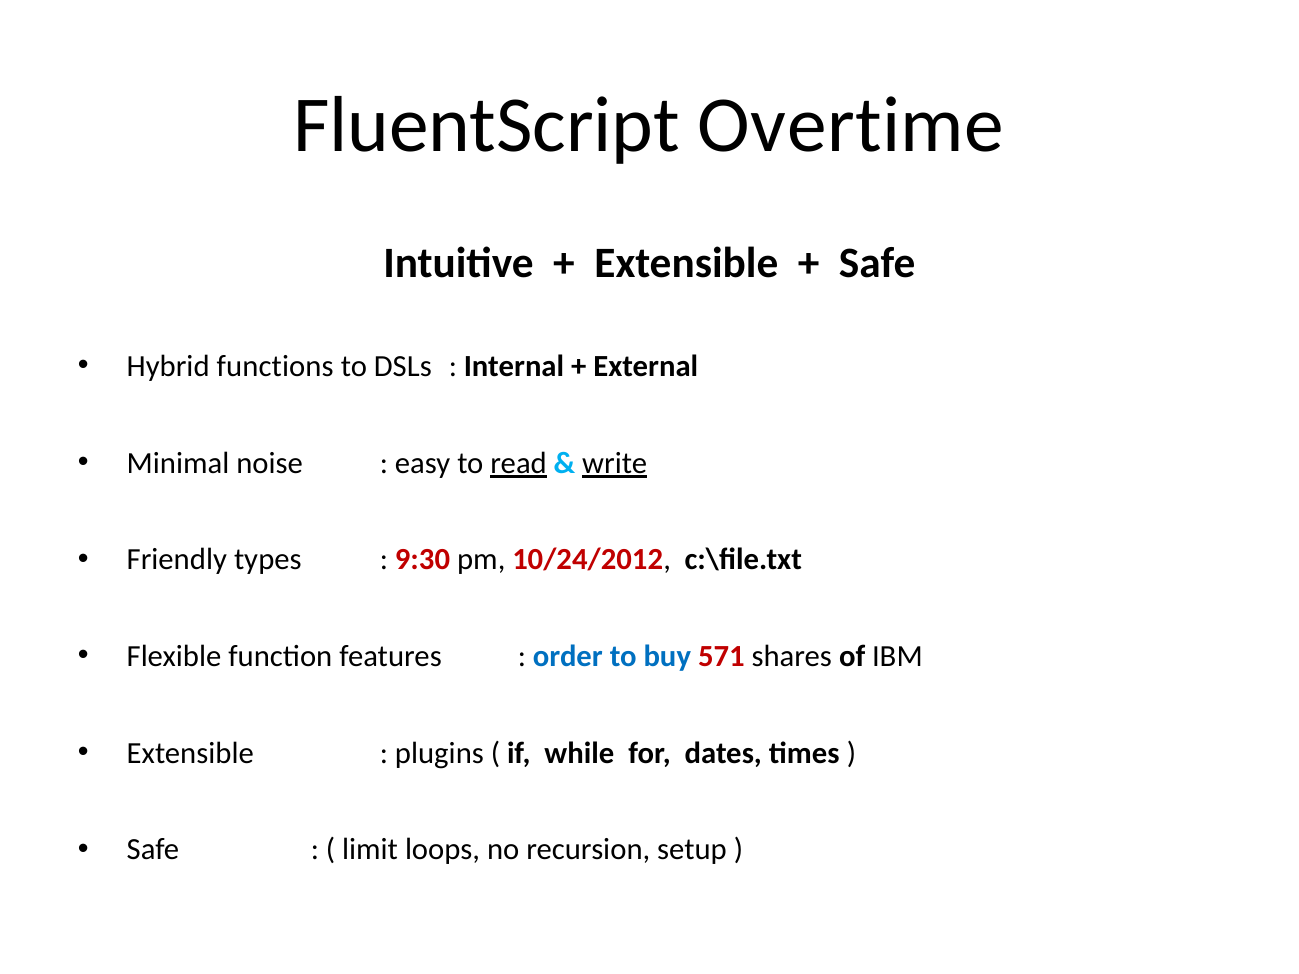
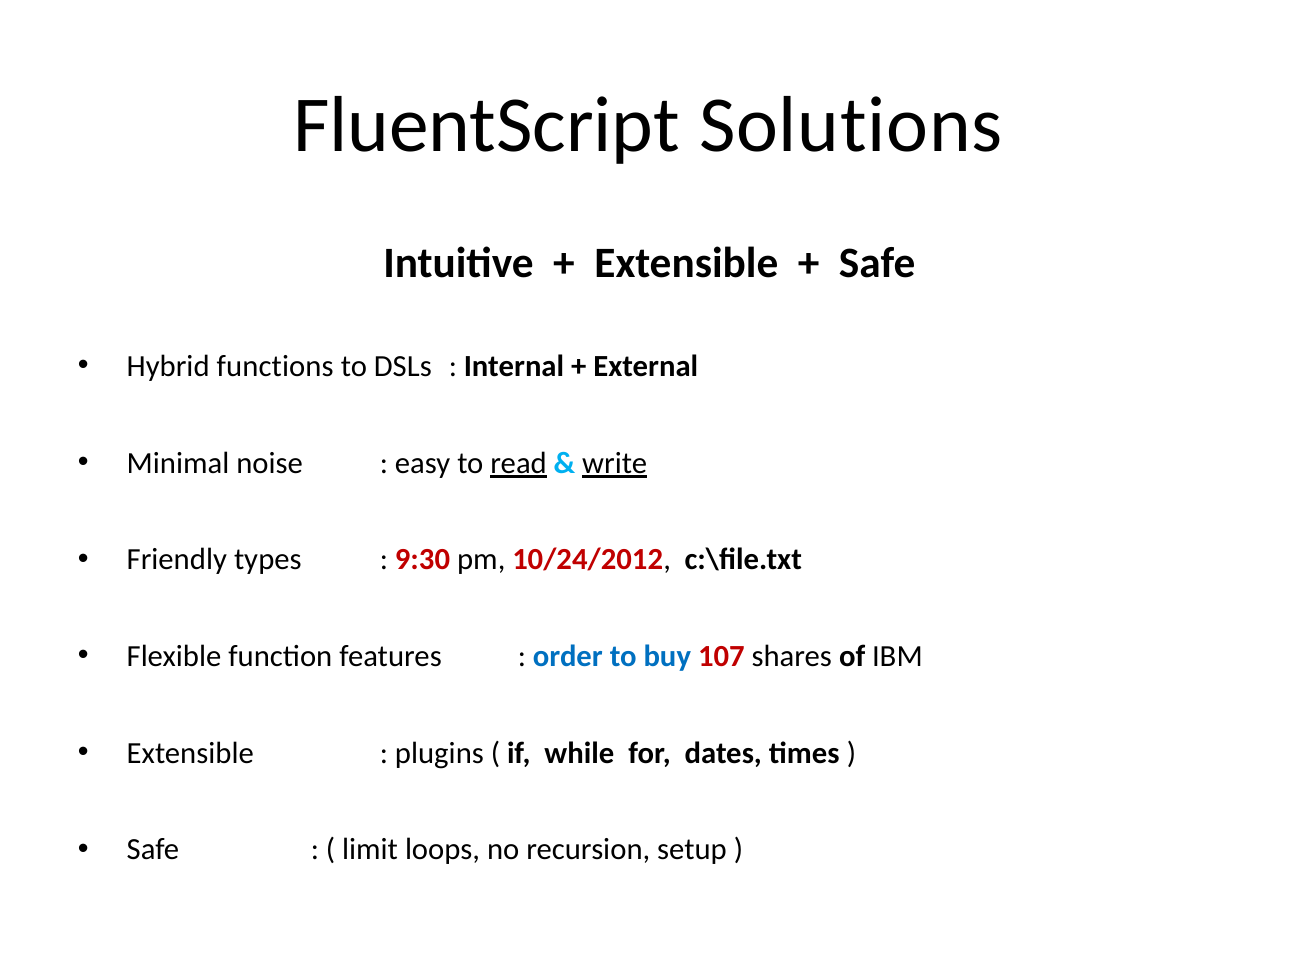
Overtime: Overtime -> Solutions (851, 126)
571: 571 -> 107 (721, 657)
